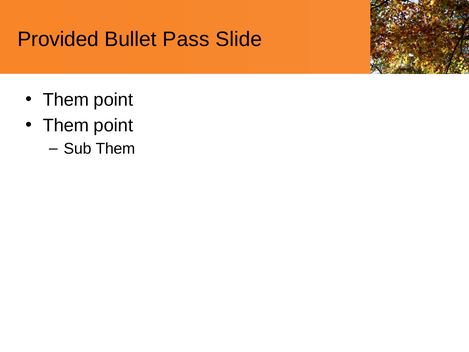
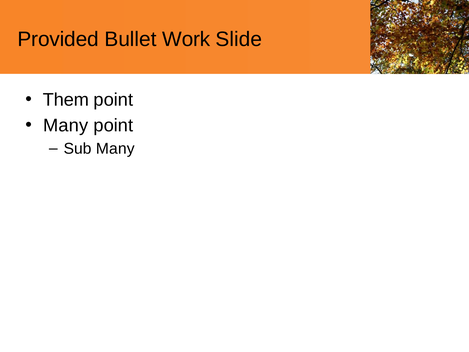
Pass: Pass -> Work (186, 39)
Them: Them -> Many (66, 125)
Sub Them: Them -> Many (115, 149)
